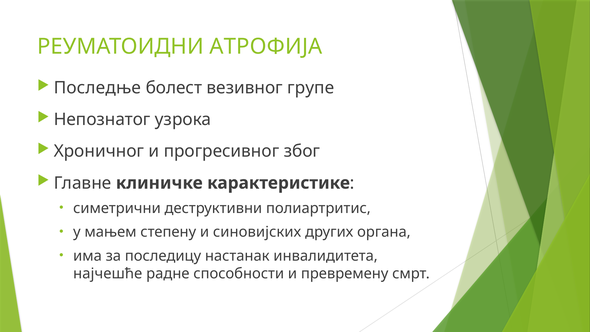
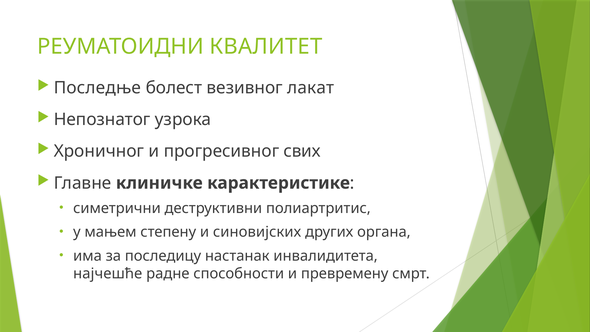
АТРОФИЈА: АТРОФИЈА -> КВАЛИТЕТ (266, 47)
групе: групе -> лакат (311, 88)
због: због -> свих (302, 151)
